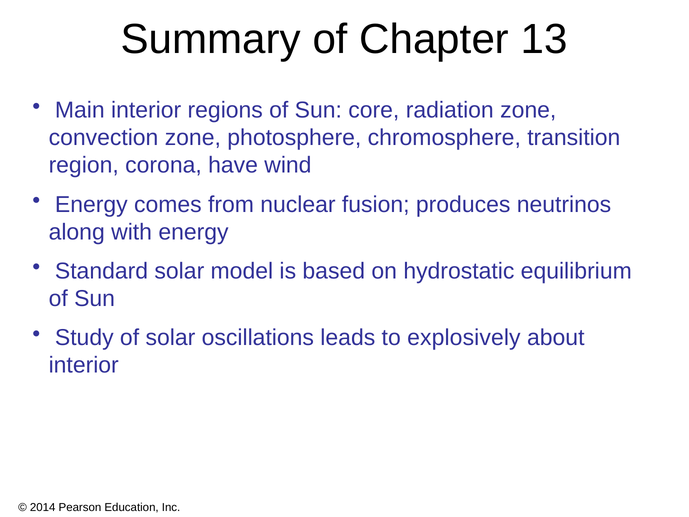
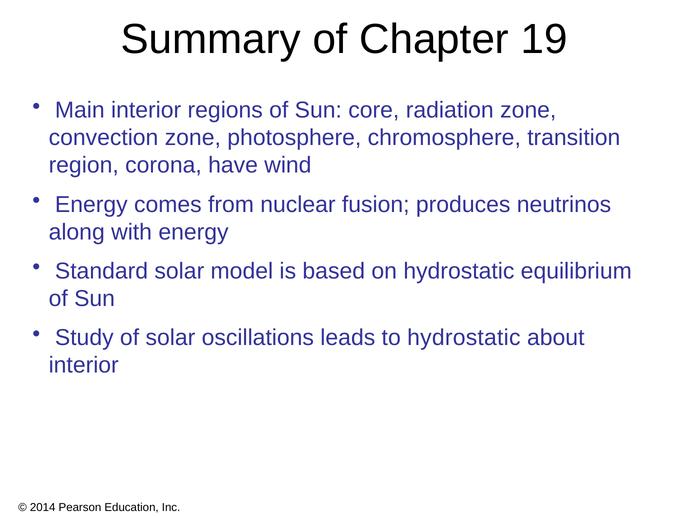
13: 13 -> 19 (544, 39)
to explosively: explosively -> hydrostatic (464, 338)
